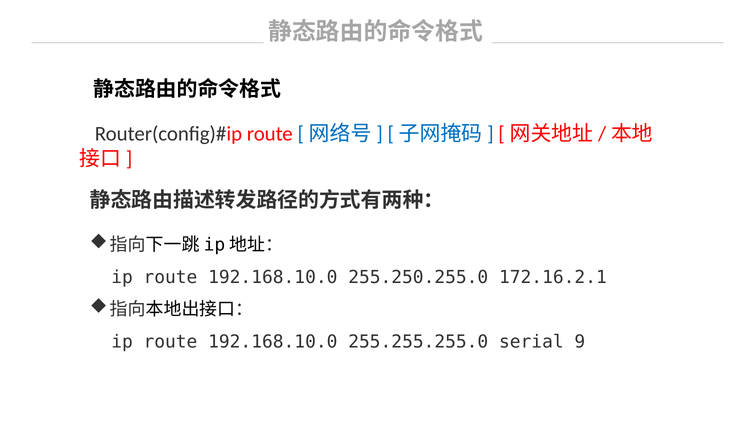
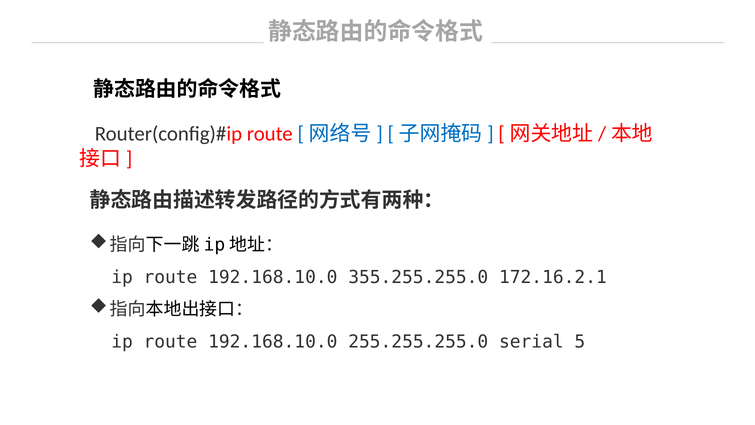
255.250.255.0: 255.250.255.0 -> 355.255.255.0 (418, 277)
9: 9 -> 5 (580, 341)
